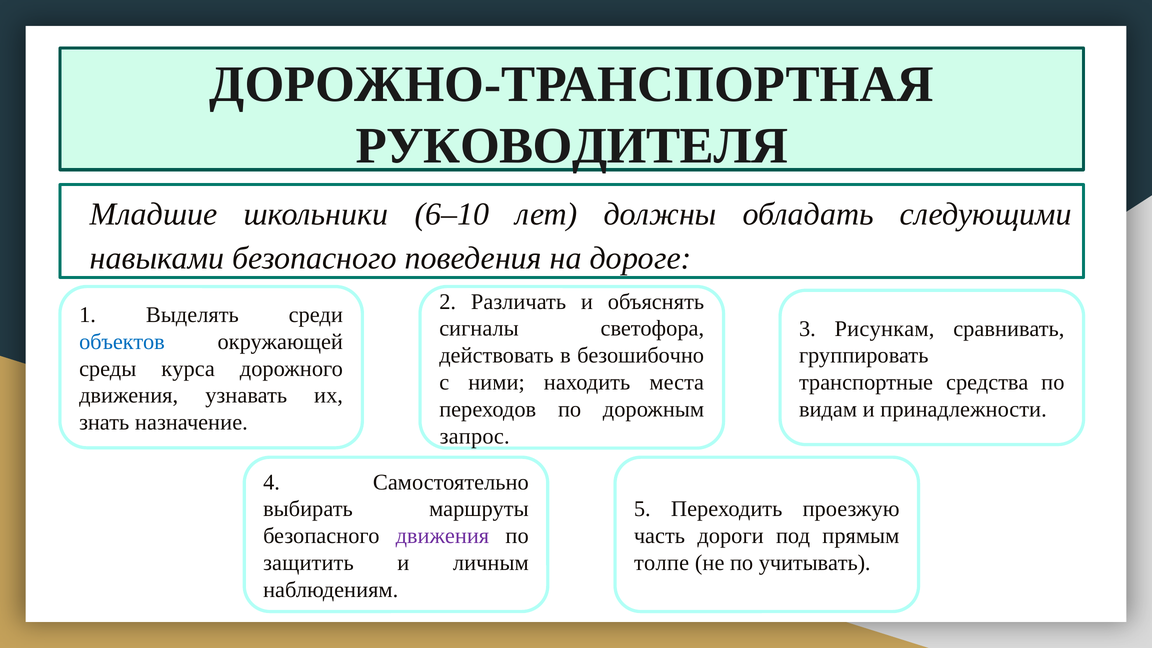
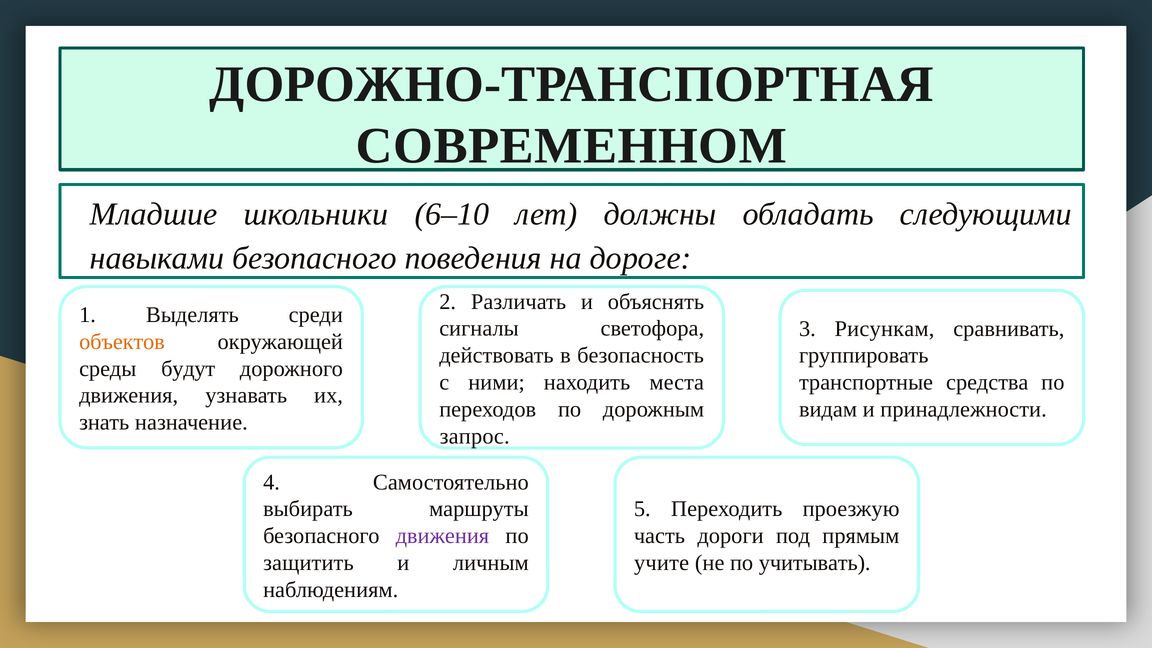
РУКОВОДИТЕЛЯ: РУКОВОДИТЕЛЯ -> СОВРЕМЕННОМ (571, 146)
объектов colour: blue -> orange (122, 342)
безошибочно: безошибочно -> безопасность (641, 355)
курса: курса -> будут (188, 369)
толпе: толпе -> учите (662, 563)
